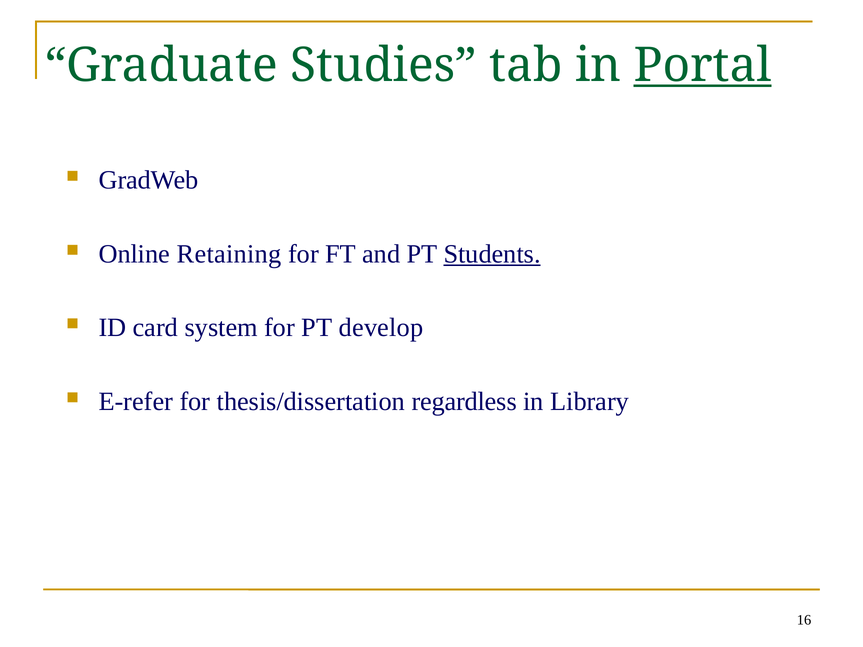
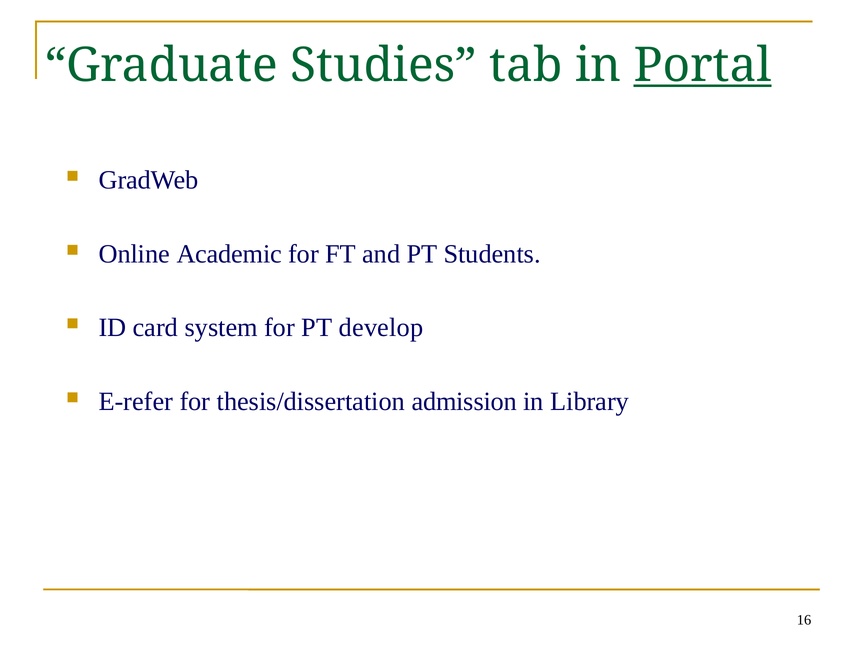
Retaining: Retaining -> Academic (229, 254)
Students underline: present -> none (492, 254)
regardless: regardless -> admission (464, 402)
